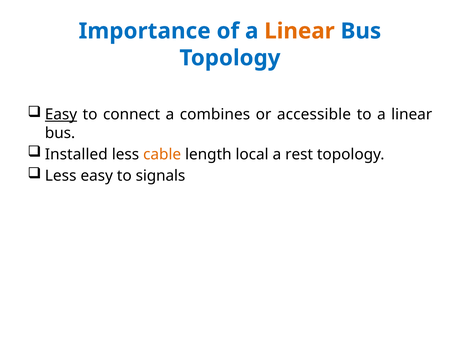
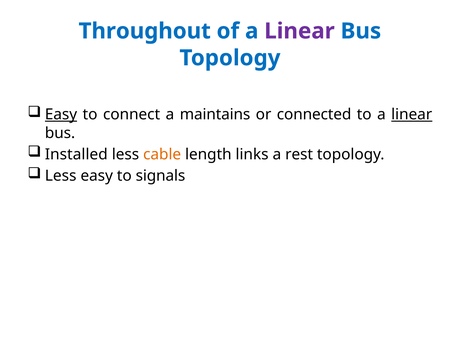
Importance: Importance -> Throughout (145, 31)
Linear colour: orange -> purple (299, 31)
combines: combines -> maintains (215, 115)
accessible: accessible -> connected (314, 115)
linear underline: none -> present (412, 115)
local: local -> links (252, 154)
